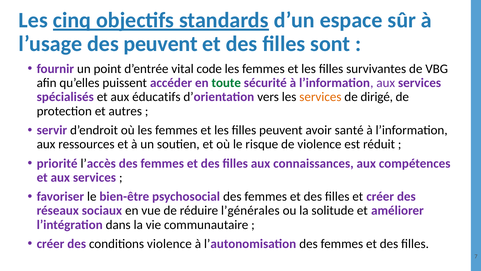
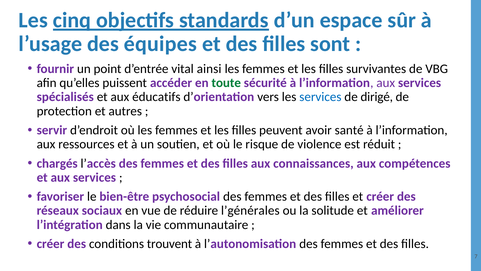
des peuvent: peuvent -> équipes (160, 44)
code: code -> ainsi (209, 69)
services colour: orange -> blue (320, 97)
priorité: priorité -> chargés (57, 163)
conditions violence: violence -> trouvent (169, 243)
